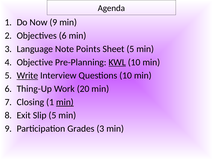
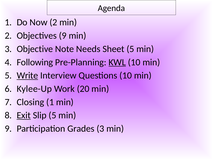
Now 9: 9 -> 2 (53, 22)
Objectives 6: 6 -> 9 (63, 36)
Language: Language -> Objective (35, 49)
Points: Points -> Needs (88, 49)
Objective: Objective -> Following (35, 62)
Thing-Up: Thing-Up -> Kylee-Up (34, 89)
min underline: present -> none (65, 102)
Exit underline: none -> present (24, 115)
